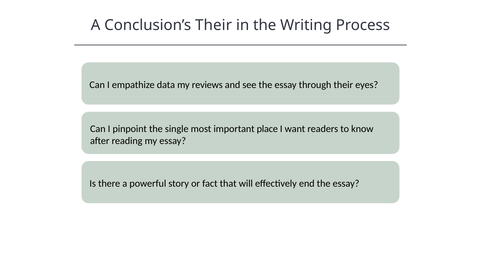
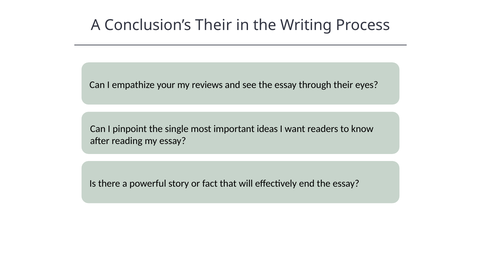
data: data -> your (166, 85)
place: place -> ideas (267, 129)
